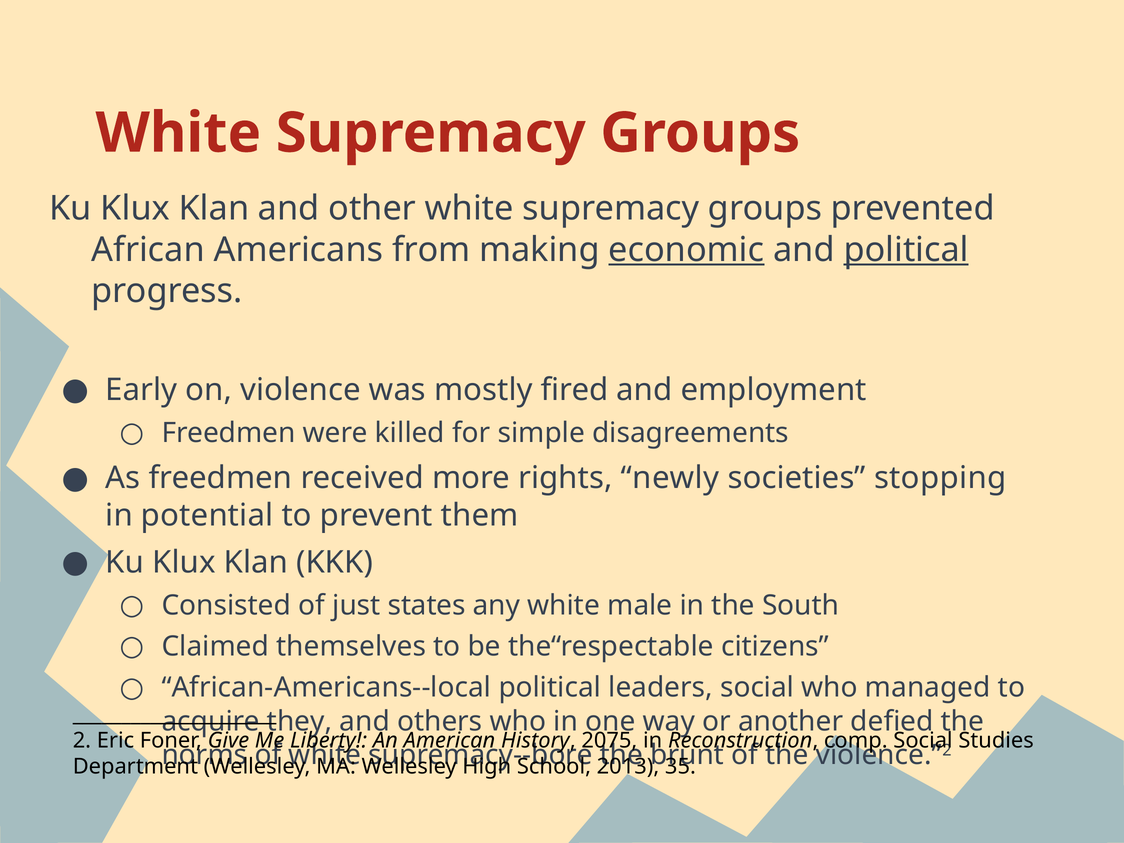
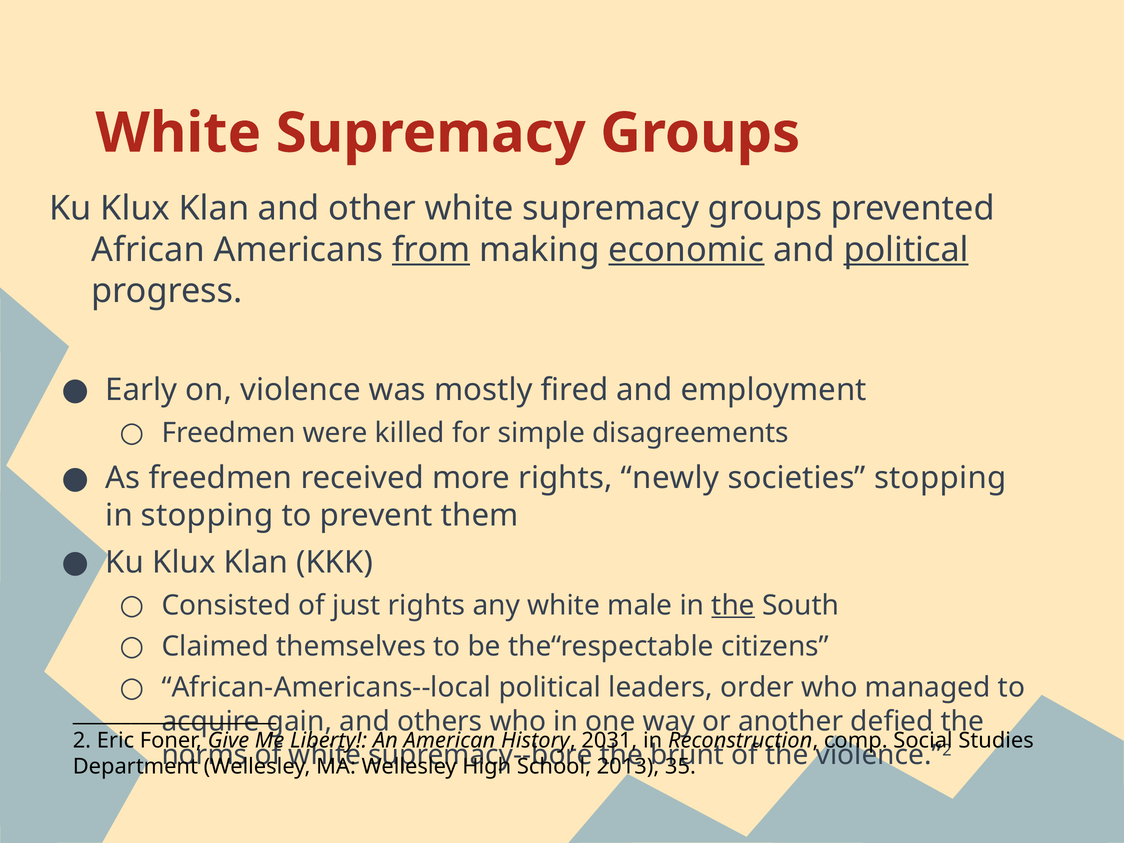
from underline: none -> present (431, 250)
in potential: potential -> stopping (207, 516)
just states: states -> rights (427, 605)
the underline: none -> present (733, 605)
leaders social: social -> order (757, 688)
they: they -> gain (300, 721)
2075: 2075 -> 2031 (609, 740)
